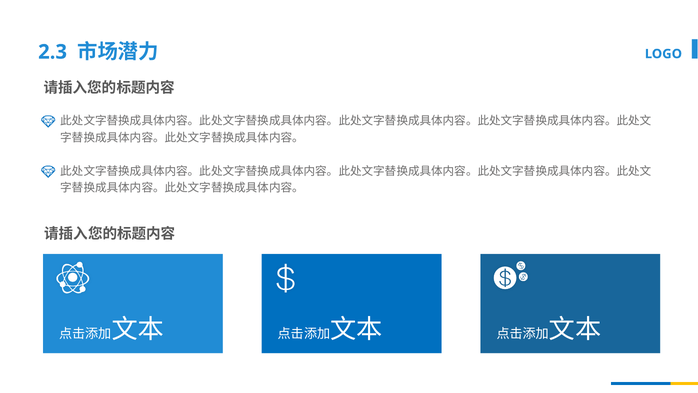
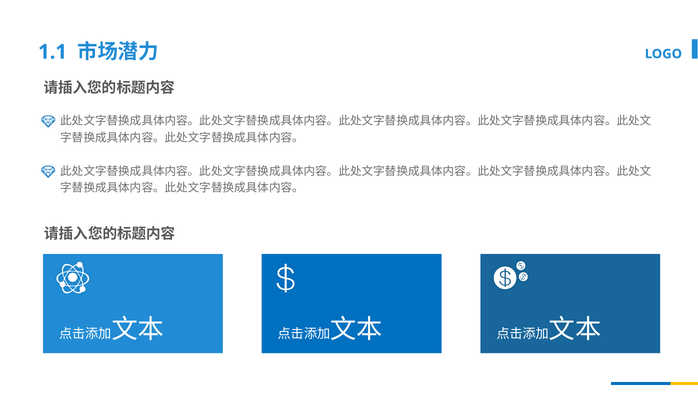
2.3: 2.3 -> 1.1 (53, 52)
